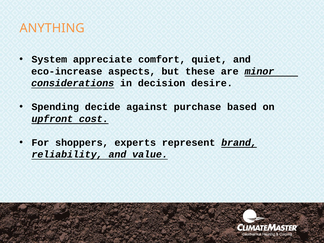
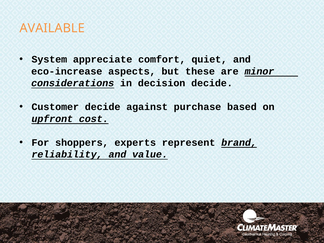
ANYTHING: ANYTHING -> AVAILABLE (52, 28)
decision desire: desire -> decide (212, 83)
Spending: Spending -> Customer (55, 107)
